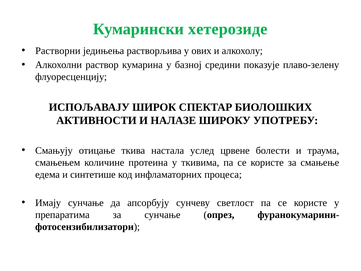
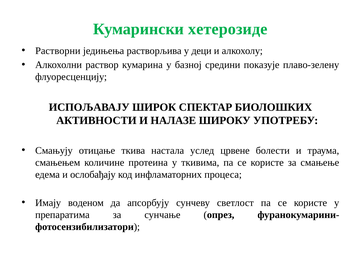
ових: ових -> деци (201, 51)
синтетише: синтетише -> ослобађају (93, 174)
Имају сунчање: сунчање -> воденом (86, 203)
